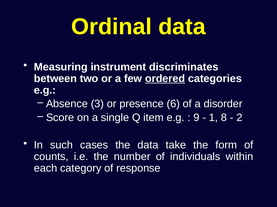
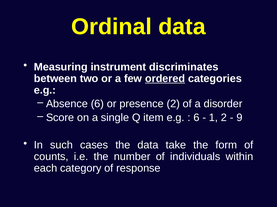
Absence 3: 3 -> 6 (97, 104)
presence 6: 6 -> 2 (173, 104)
9: 9 -> 6 (196, 118)
1 8: 8 -> 2 (224, 118)
2: 2 -> 9 (239, 118)
